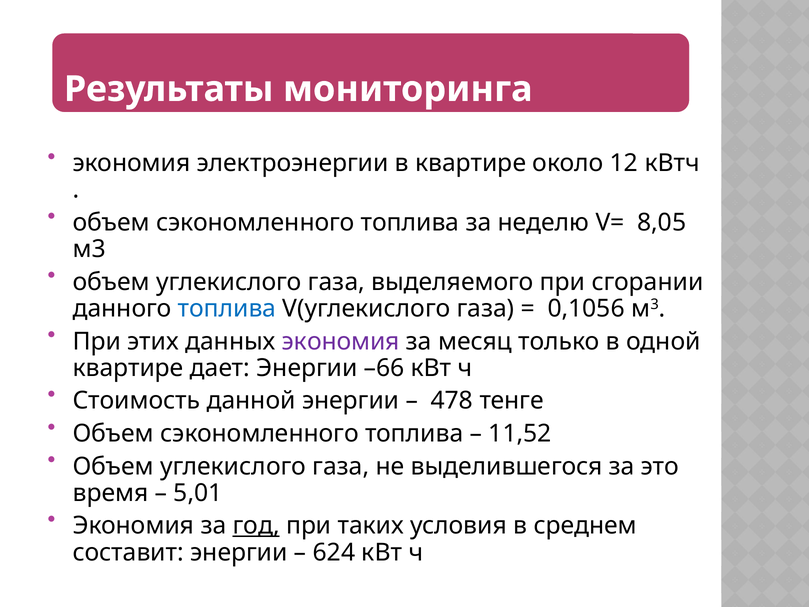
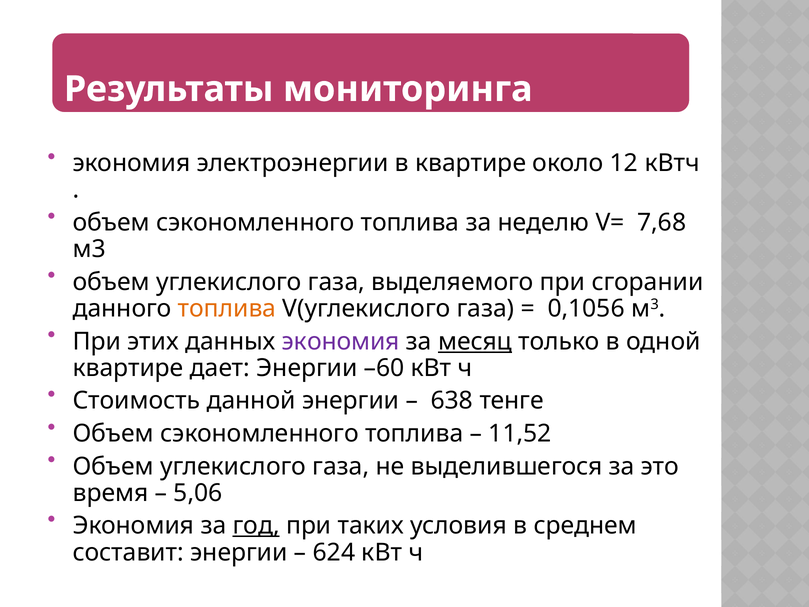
8,05: 8,05 -> 7,68 (662, 222)
топлива colour: blue -> orange (227, 308)
месяц underline: none -> present (475, 341)
–66: –66 -> –60 (384, 368)
478: 478 -> 638 (452, 401)
5,01: 5,01 -> 5,06 (198, 493)
